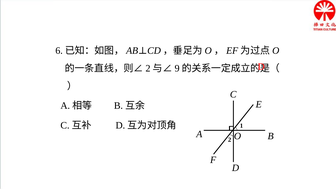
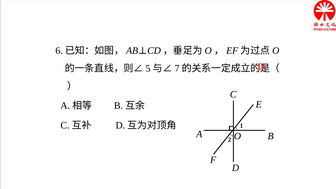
2: 2 -> 5 (148, 68)
9: 9 -> 7 (177, 68)
